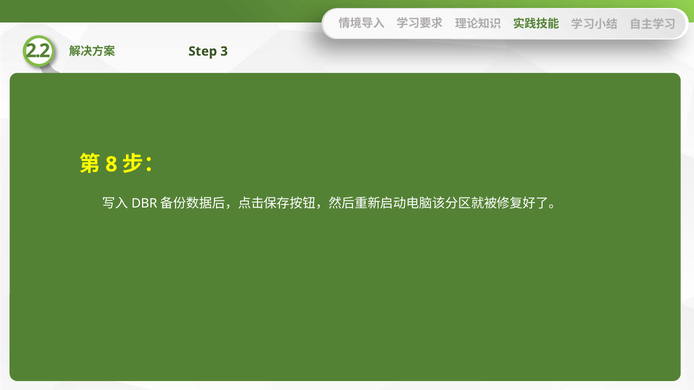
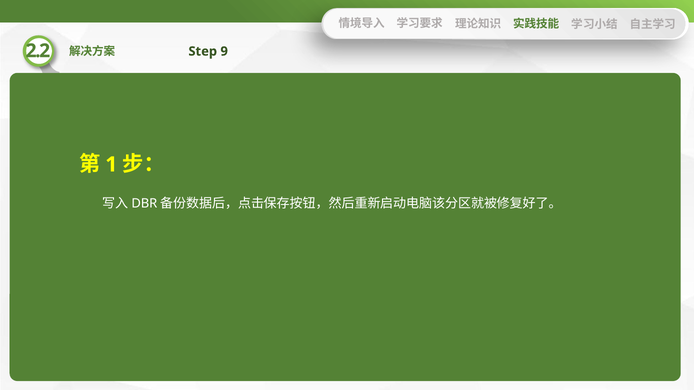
3: 3 -> 9 (224, 51)
8: 8 -> 1 (111, 165)
